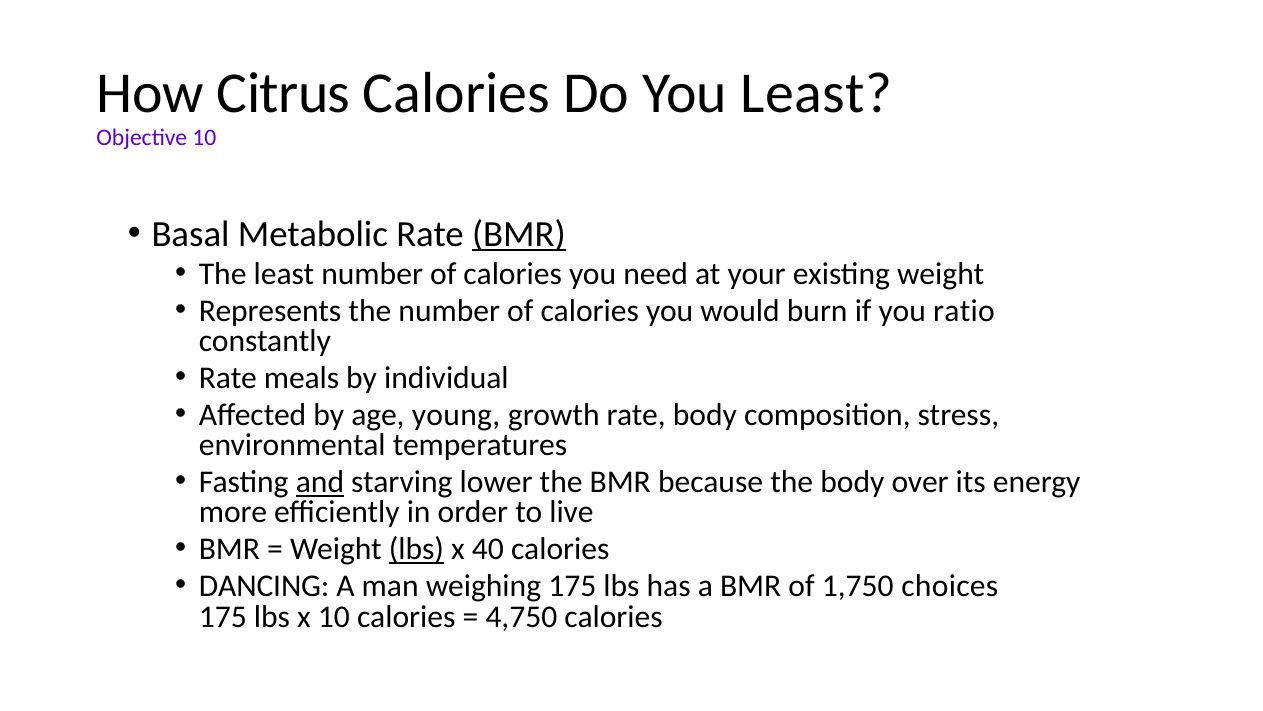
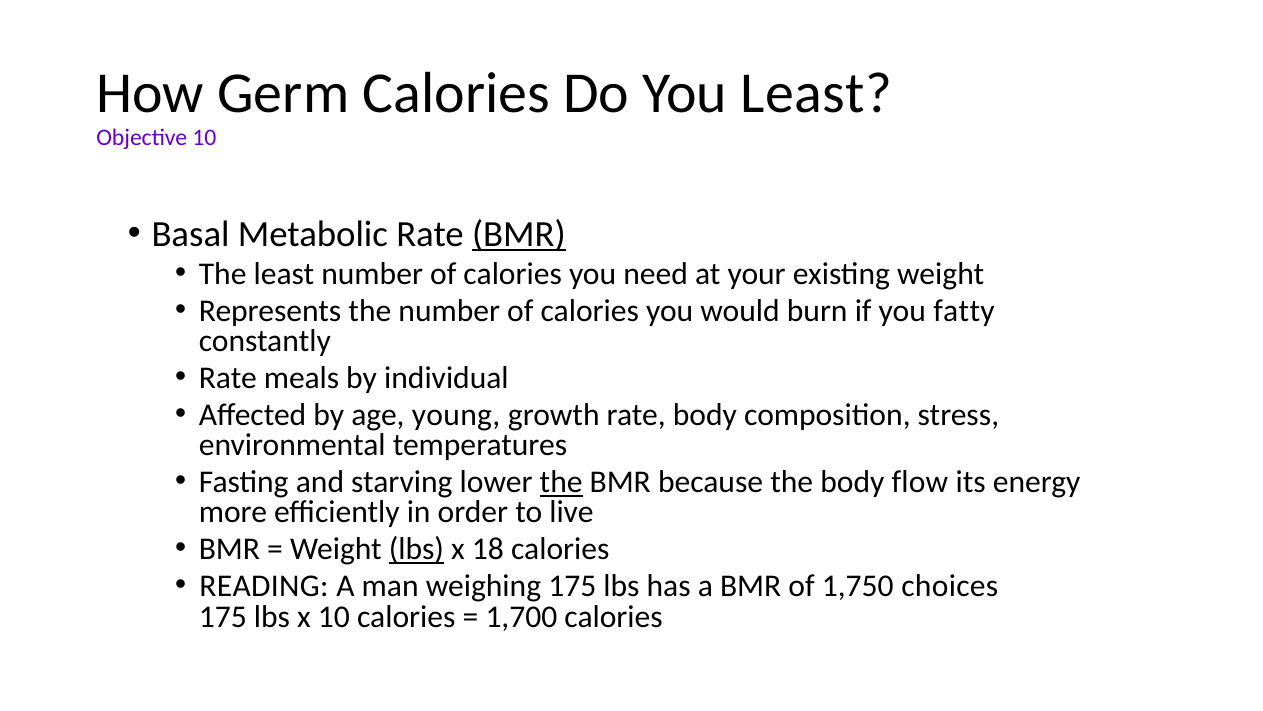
Citrus: Citrus -> Germ (283, 93)
ratio: ratio -> fatty (964, 311)
and underline: present -> none (320, 482)
the underline: none -> present (561, 482)
over: over -> flow (920, 482)
40: 40 -> 18 (488, 549)
DANCING: DANCING -> READING (264, 586)
4,750: 4,750 -> 1,700 (521, 616)
